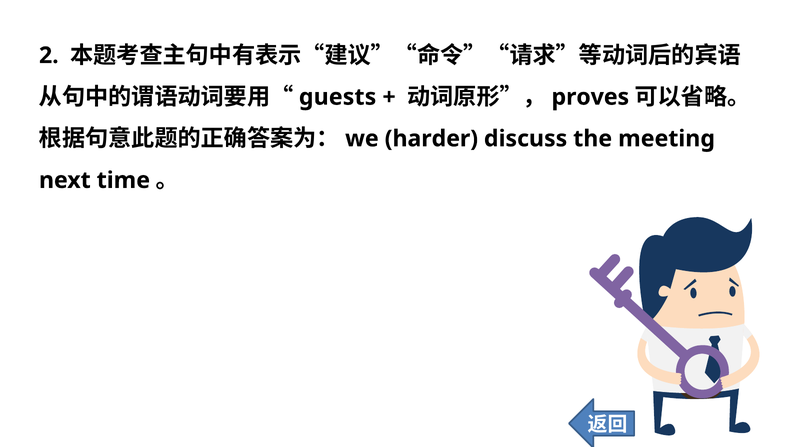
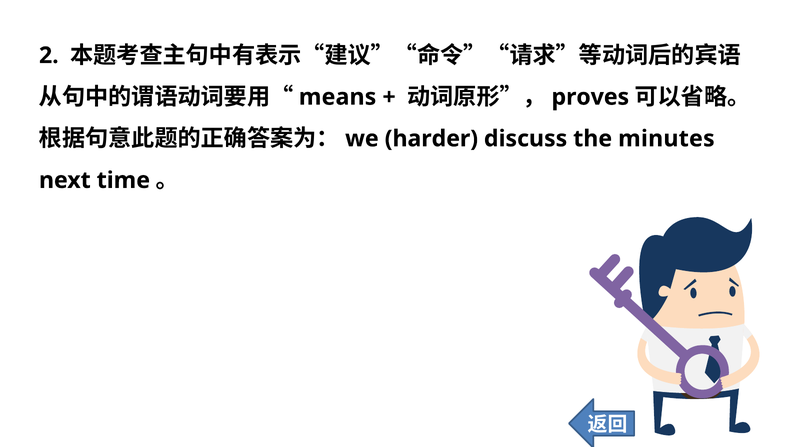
guests: guests -> means (338, 97)
meeting: meeting -> minutes (666, 139)
